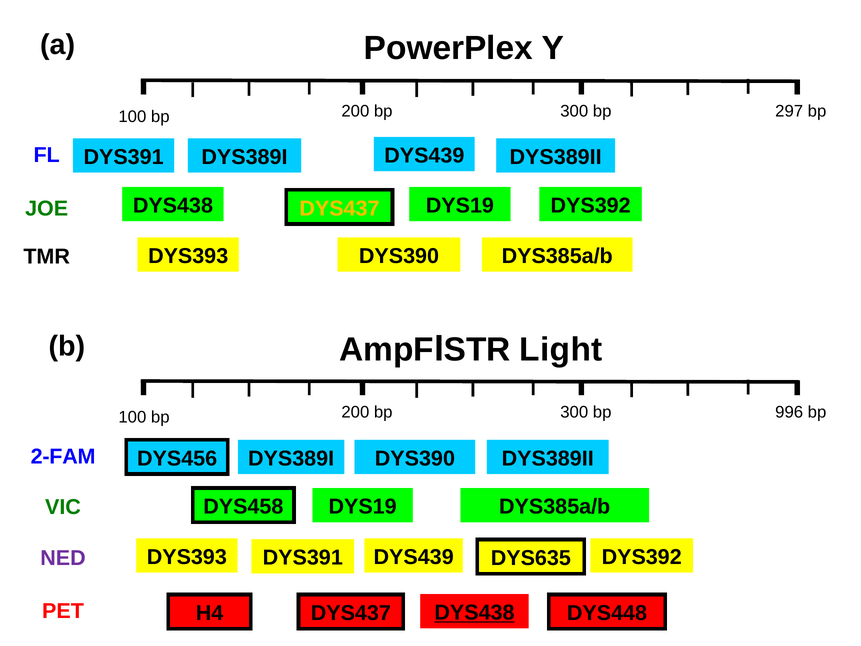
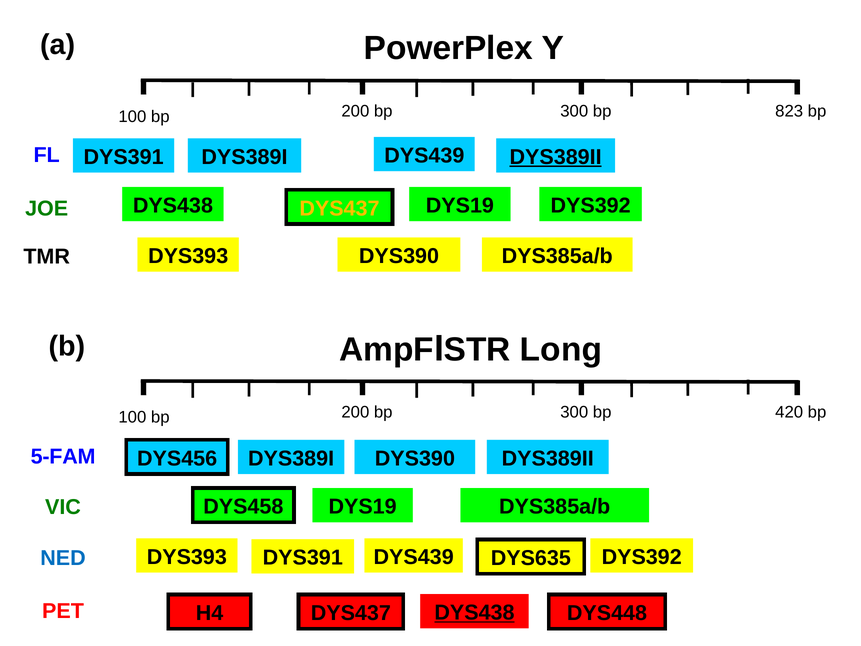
297: 297 -> 823 (789, 111)
DYS389II underline: none -> present (556, 157)
Light: Light -> Long (561, 350)
996: 996 -> 420 (789, 412)
2-FAM: 2-FAM -> 5-FAM (63, 456)
NED colour: purple -> blue (63, 558)
